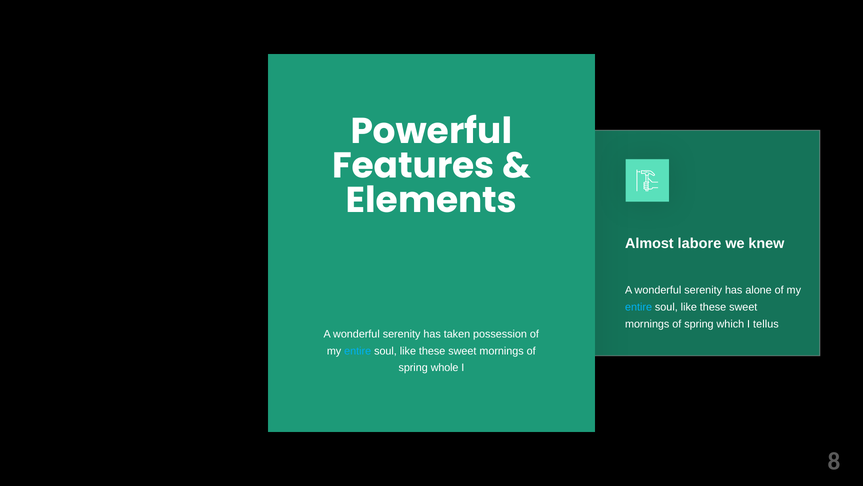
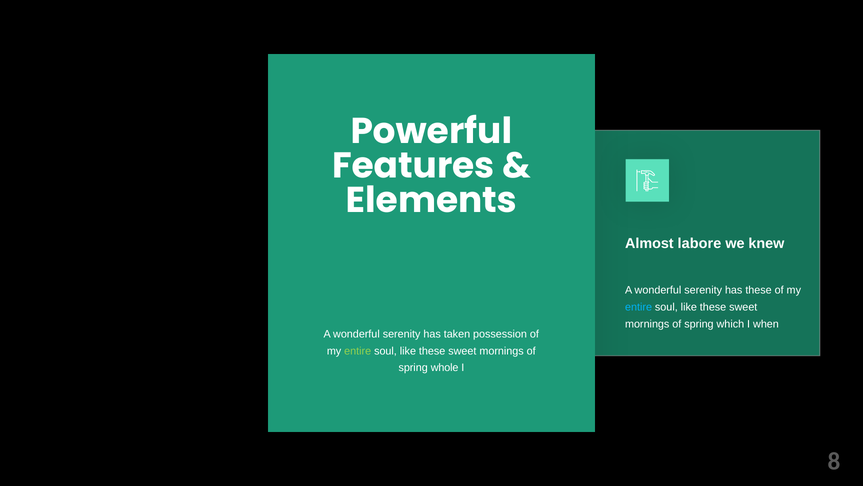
has alone: alone -> these (759, 290)
tellus: tellus -> when (766, 324)
entire colour: light blue -> light green (358, 351)
